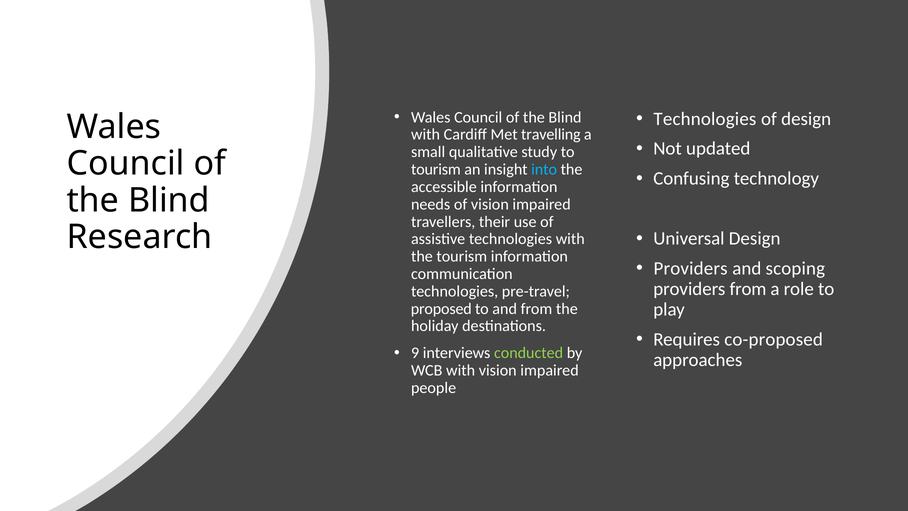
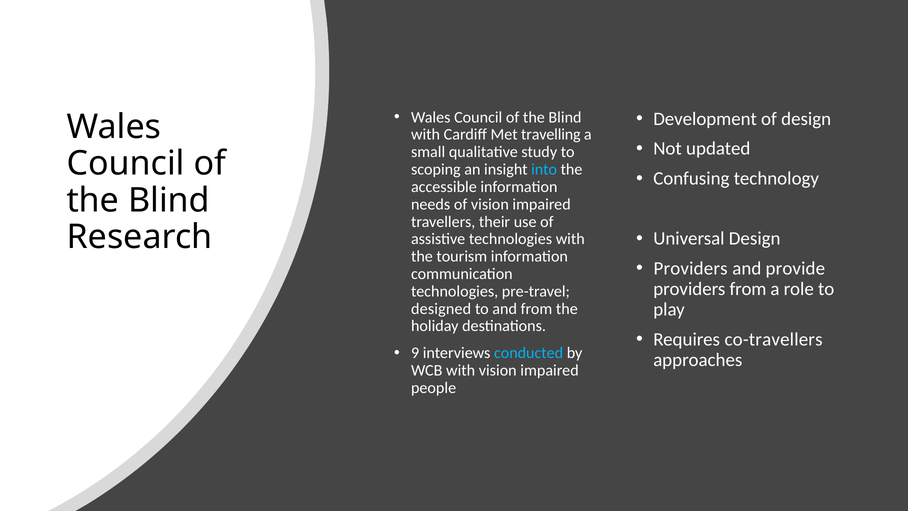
Technologies: Technologies -> Development (705, 119)
tourism: tourism -> scoping (436, 169)
scoping: scoping -> provide (795, 268)
proposed: proposed -> designed (441, 309)
co-proposed: co-proposed -> co-travellers (774, 339)
conducted colour: light green -> light blue (529, 353)
